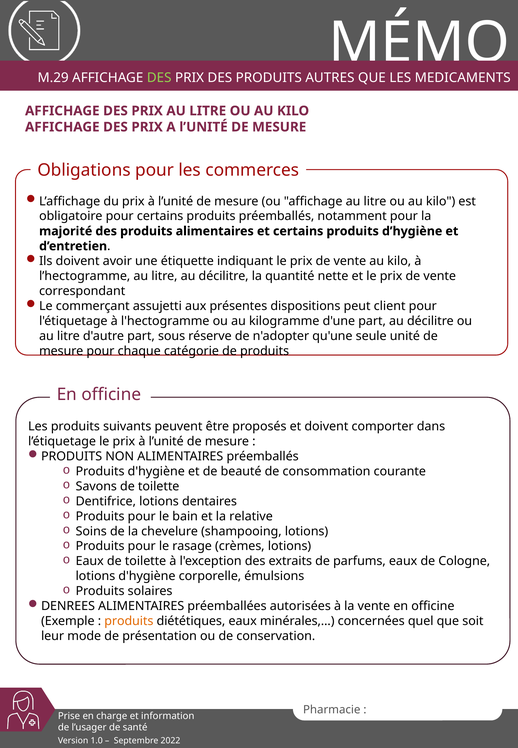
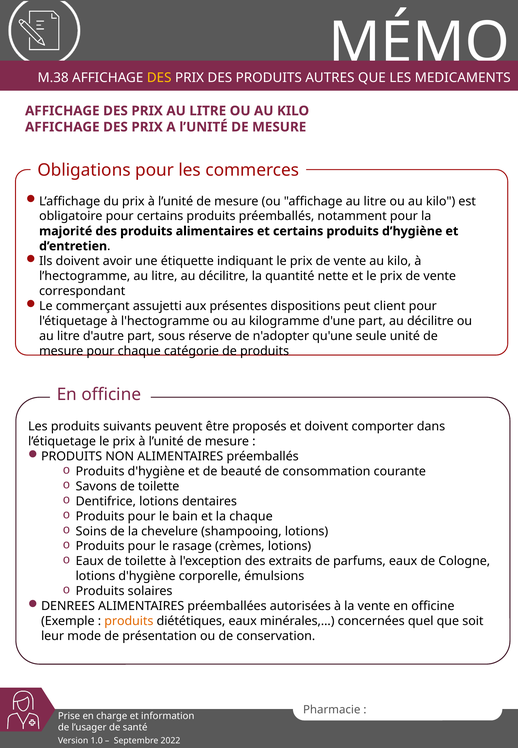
M.29: M.29 -> M.38 (53, 78)
DES colour: light green -> yellow (159, 78)
la relative: relative -> chaque (251, 516)
